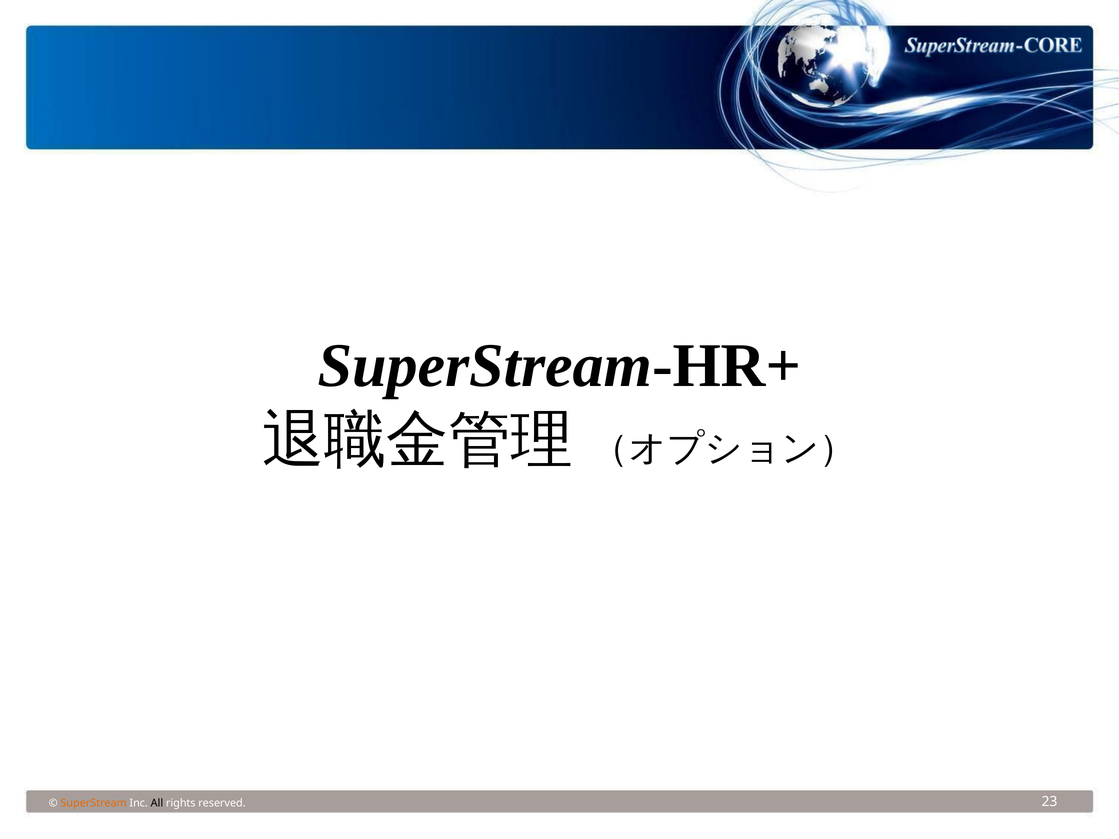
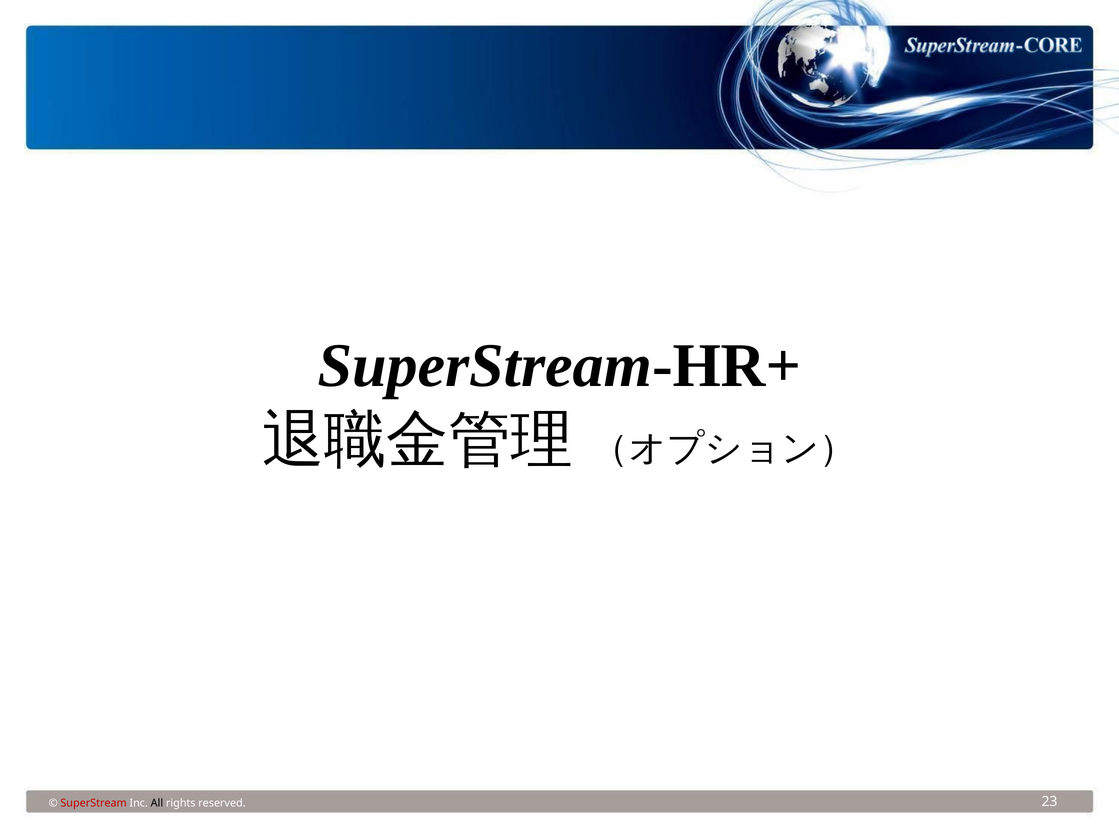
SuperStream colour: orange -> red (94, 803)
